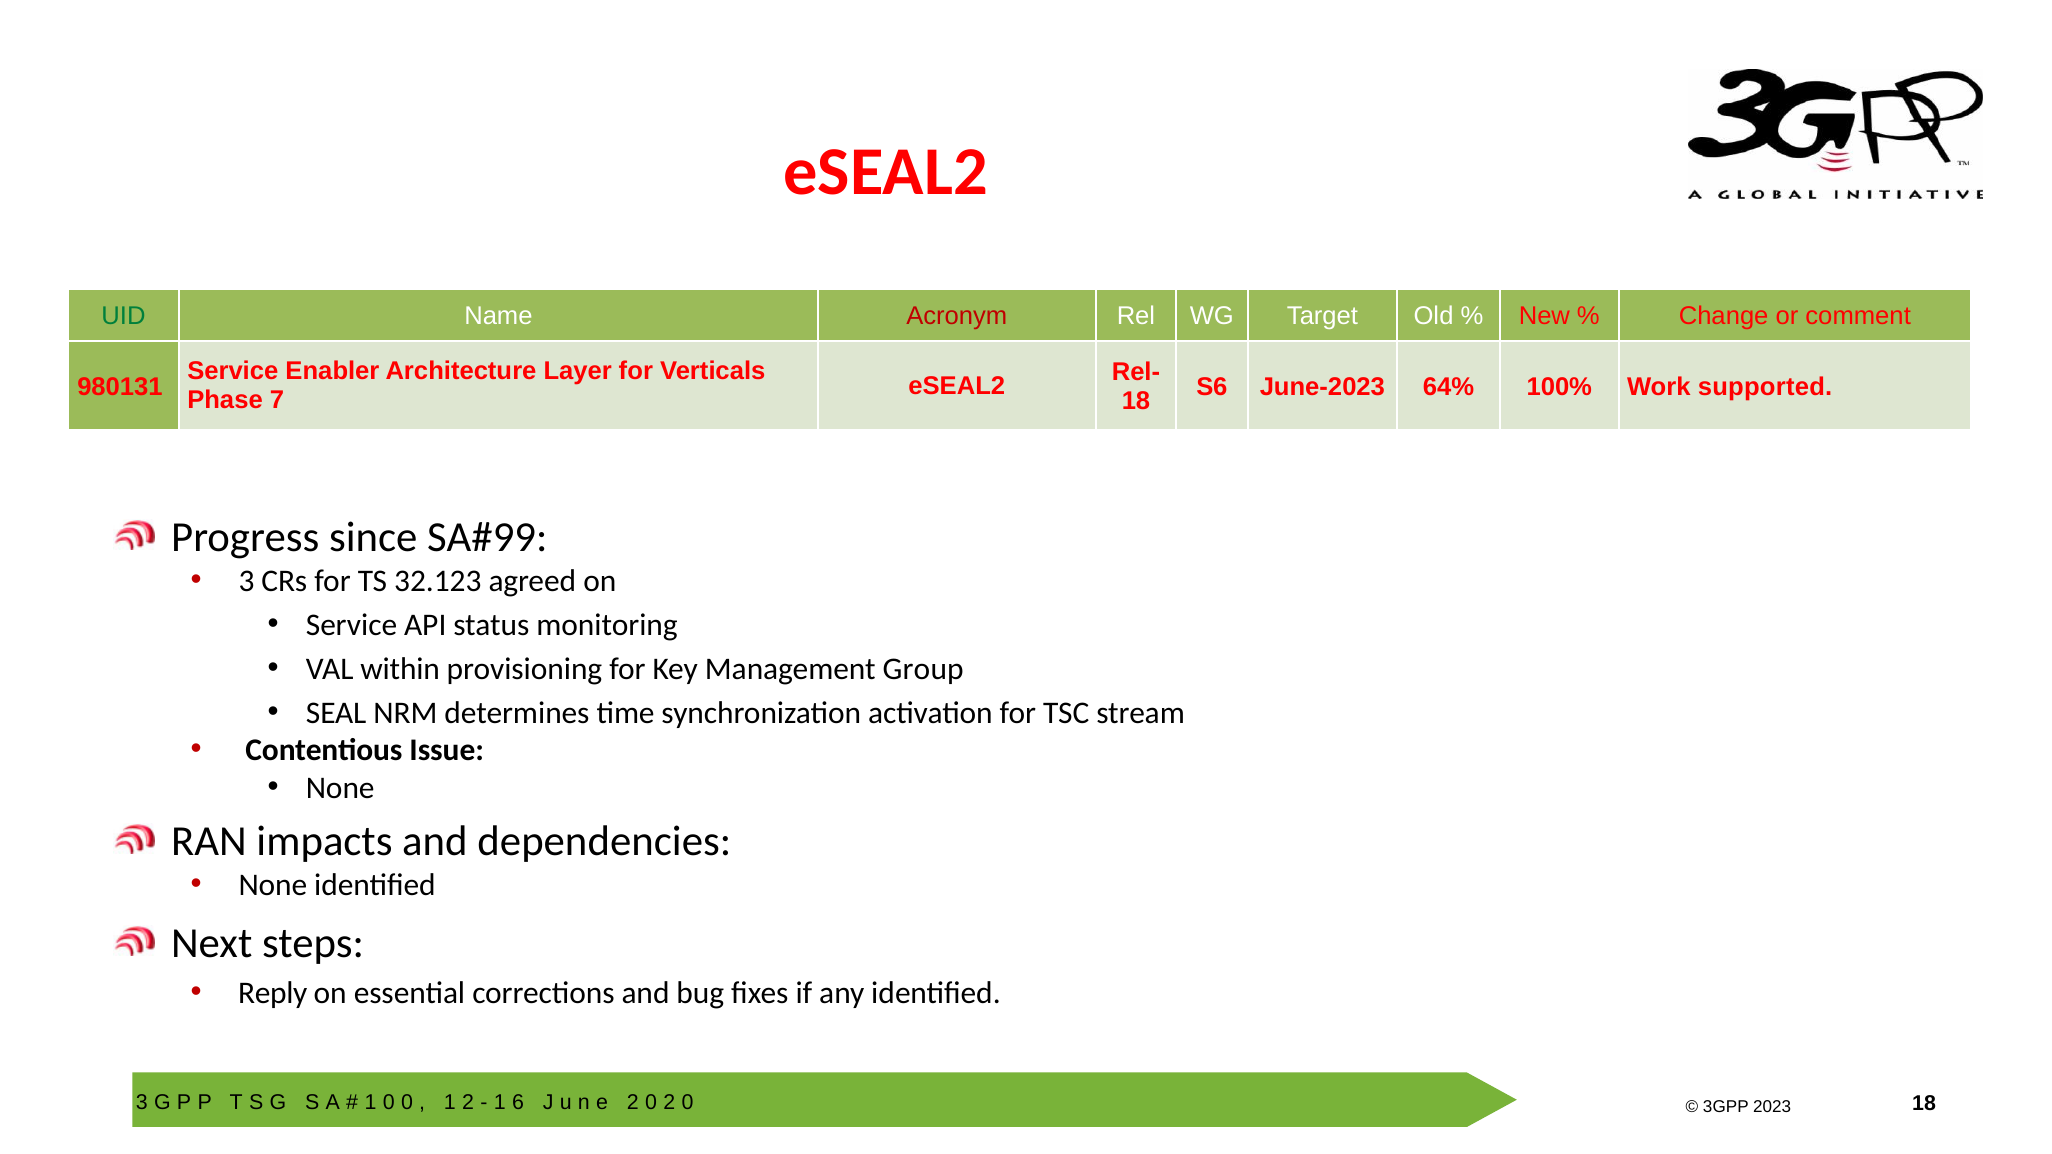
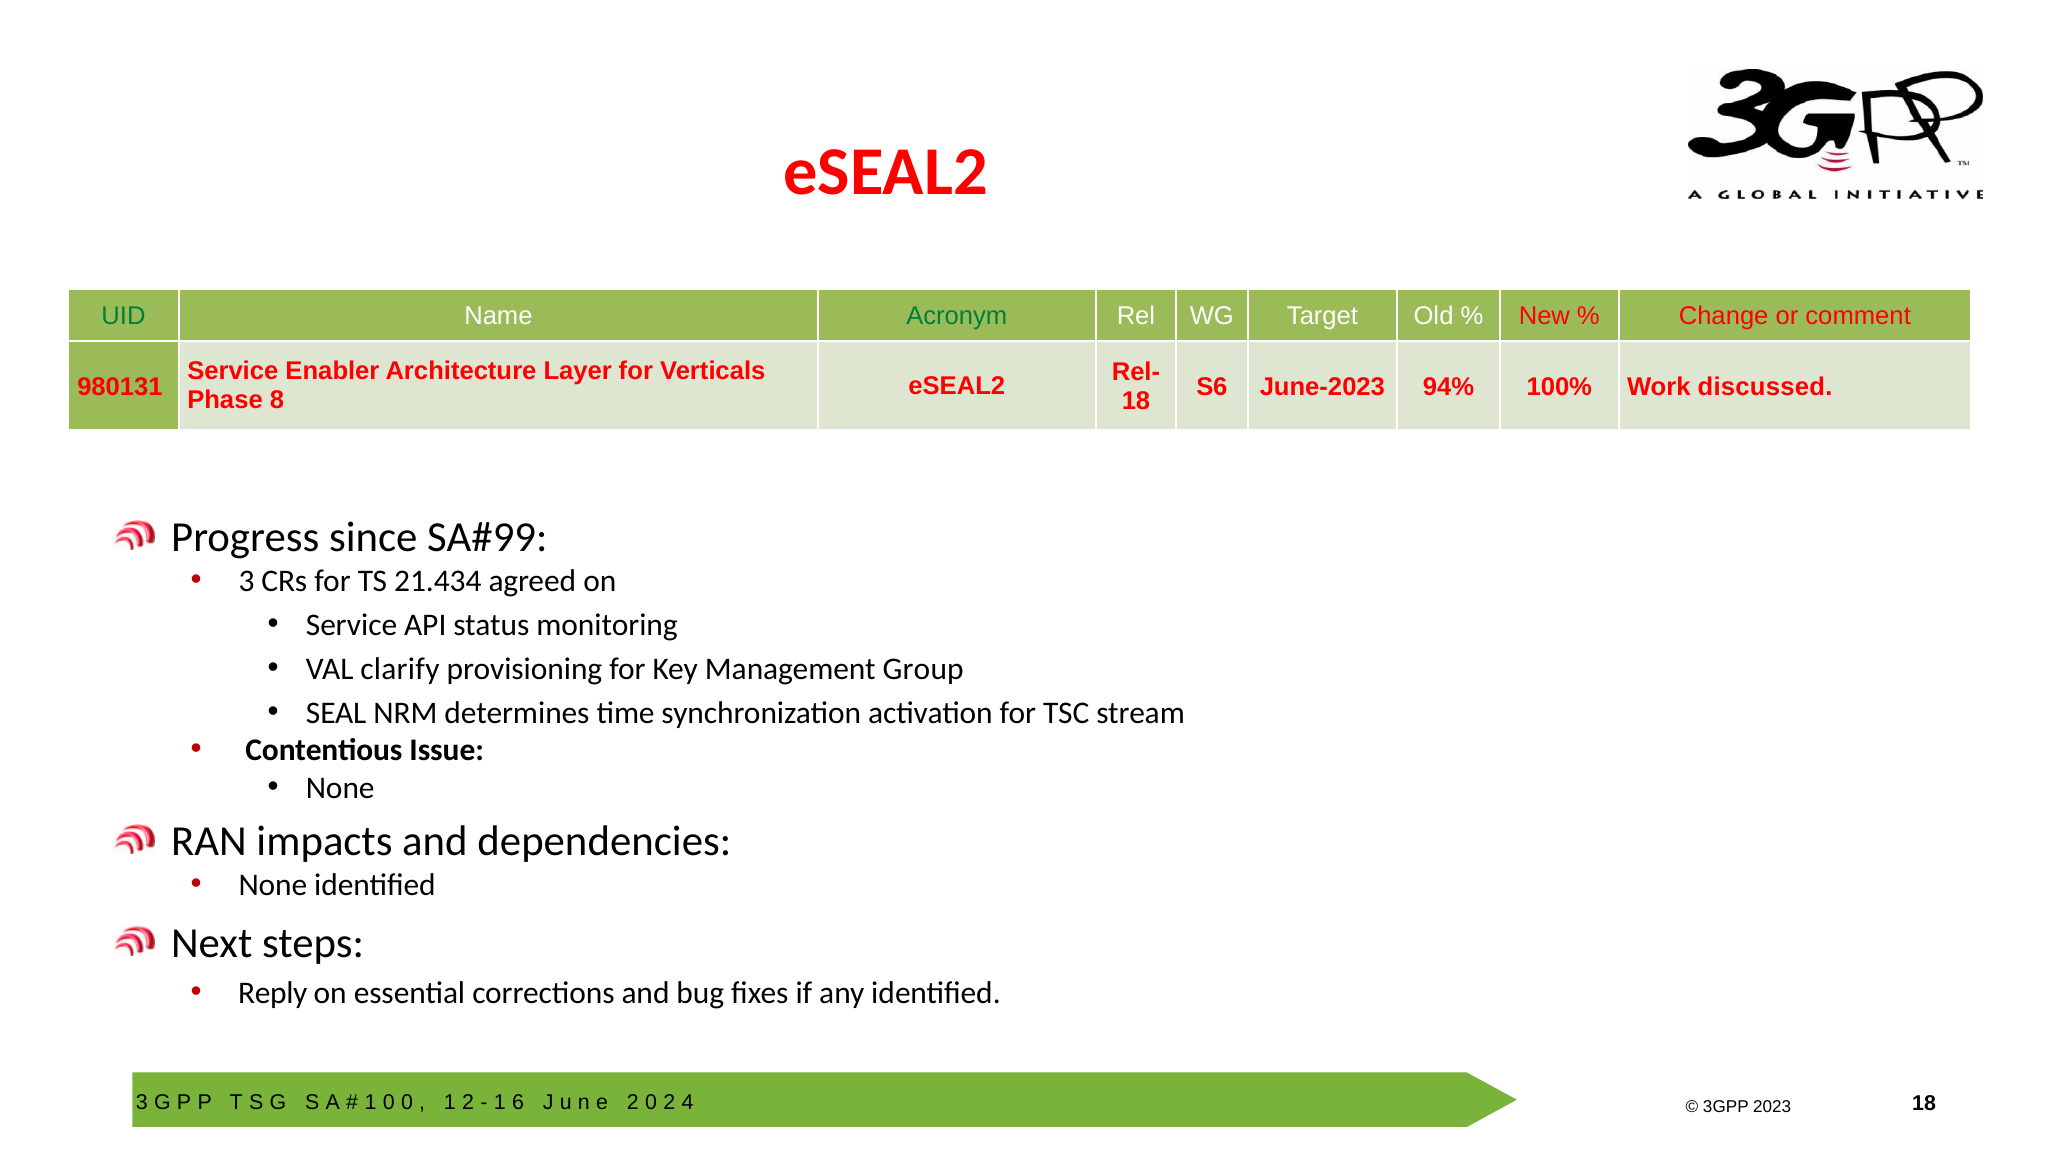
Acronym colour: red -> green (957, 316)
64%: 64% -> 94% (1449, 387)
supported: supported -> discussed (1765, 387)
7: 7 -> 8 (277, 400)
32.123: 32.123 -> 21.434 (438, 581)
within: within -> clarify (400, 669)
0: 0 -> 4 (688, 1103)
